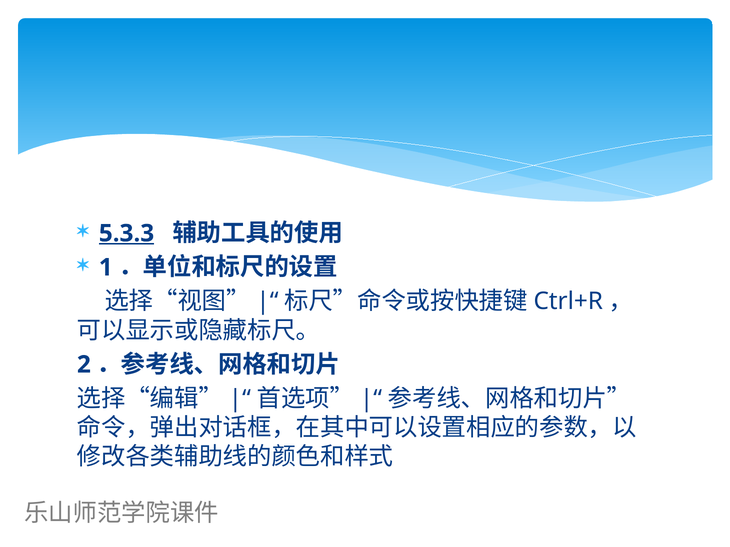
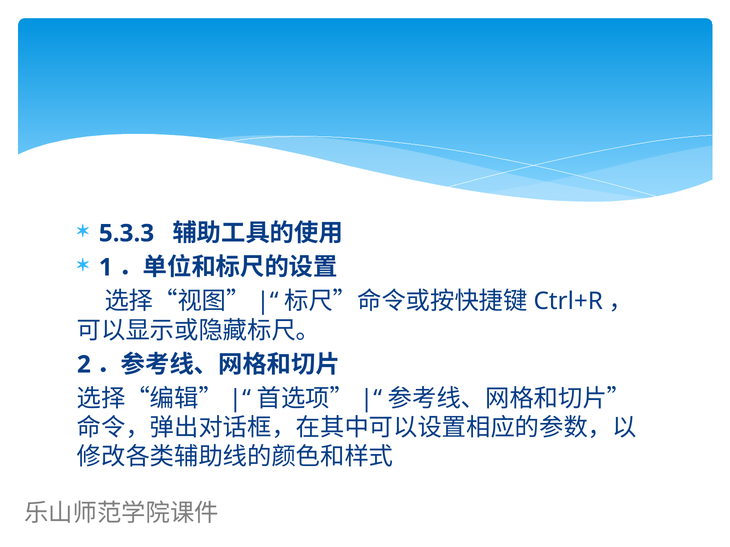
5.3.3 underline: present -> none (127, 234)
